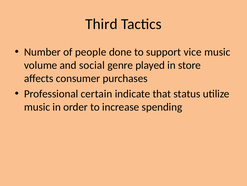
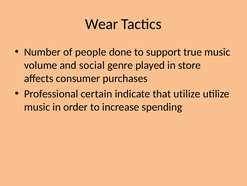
Third: Third -> Wear (102, 24)
vice: vice -> true (193, 52)
that status: status -> utilize (187, 94)
